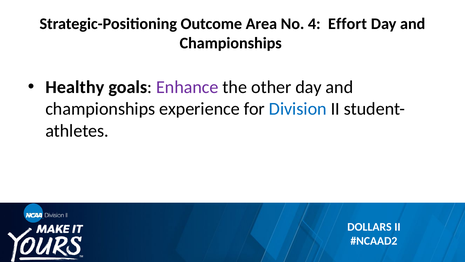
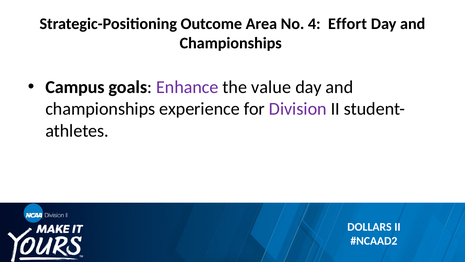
Healthy: Healthy -> Campus (75, 87)
other: other -> value (271, 87)
Division colour: blue -> purple (298, 109)
